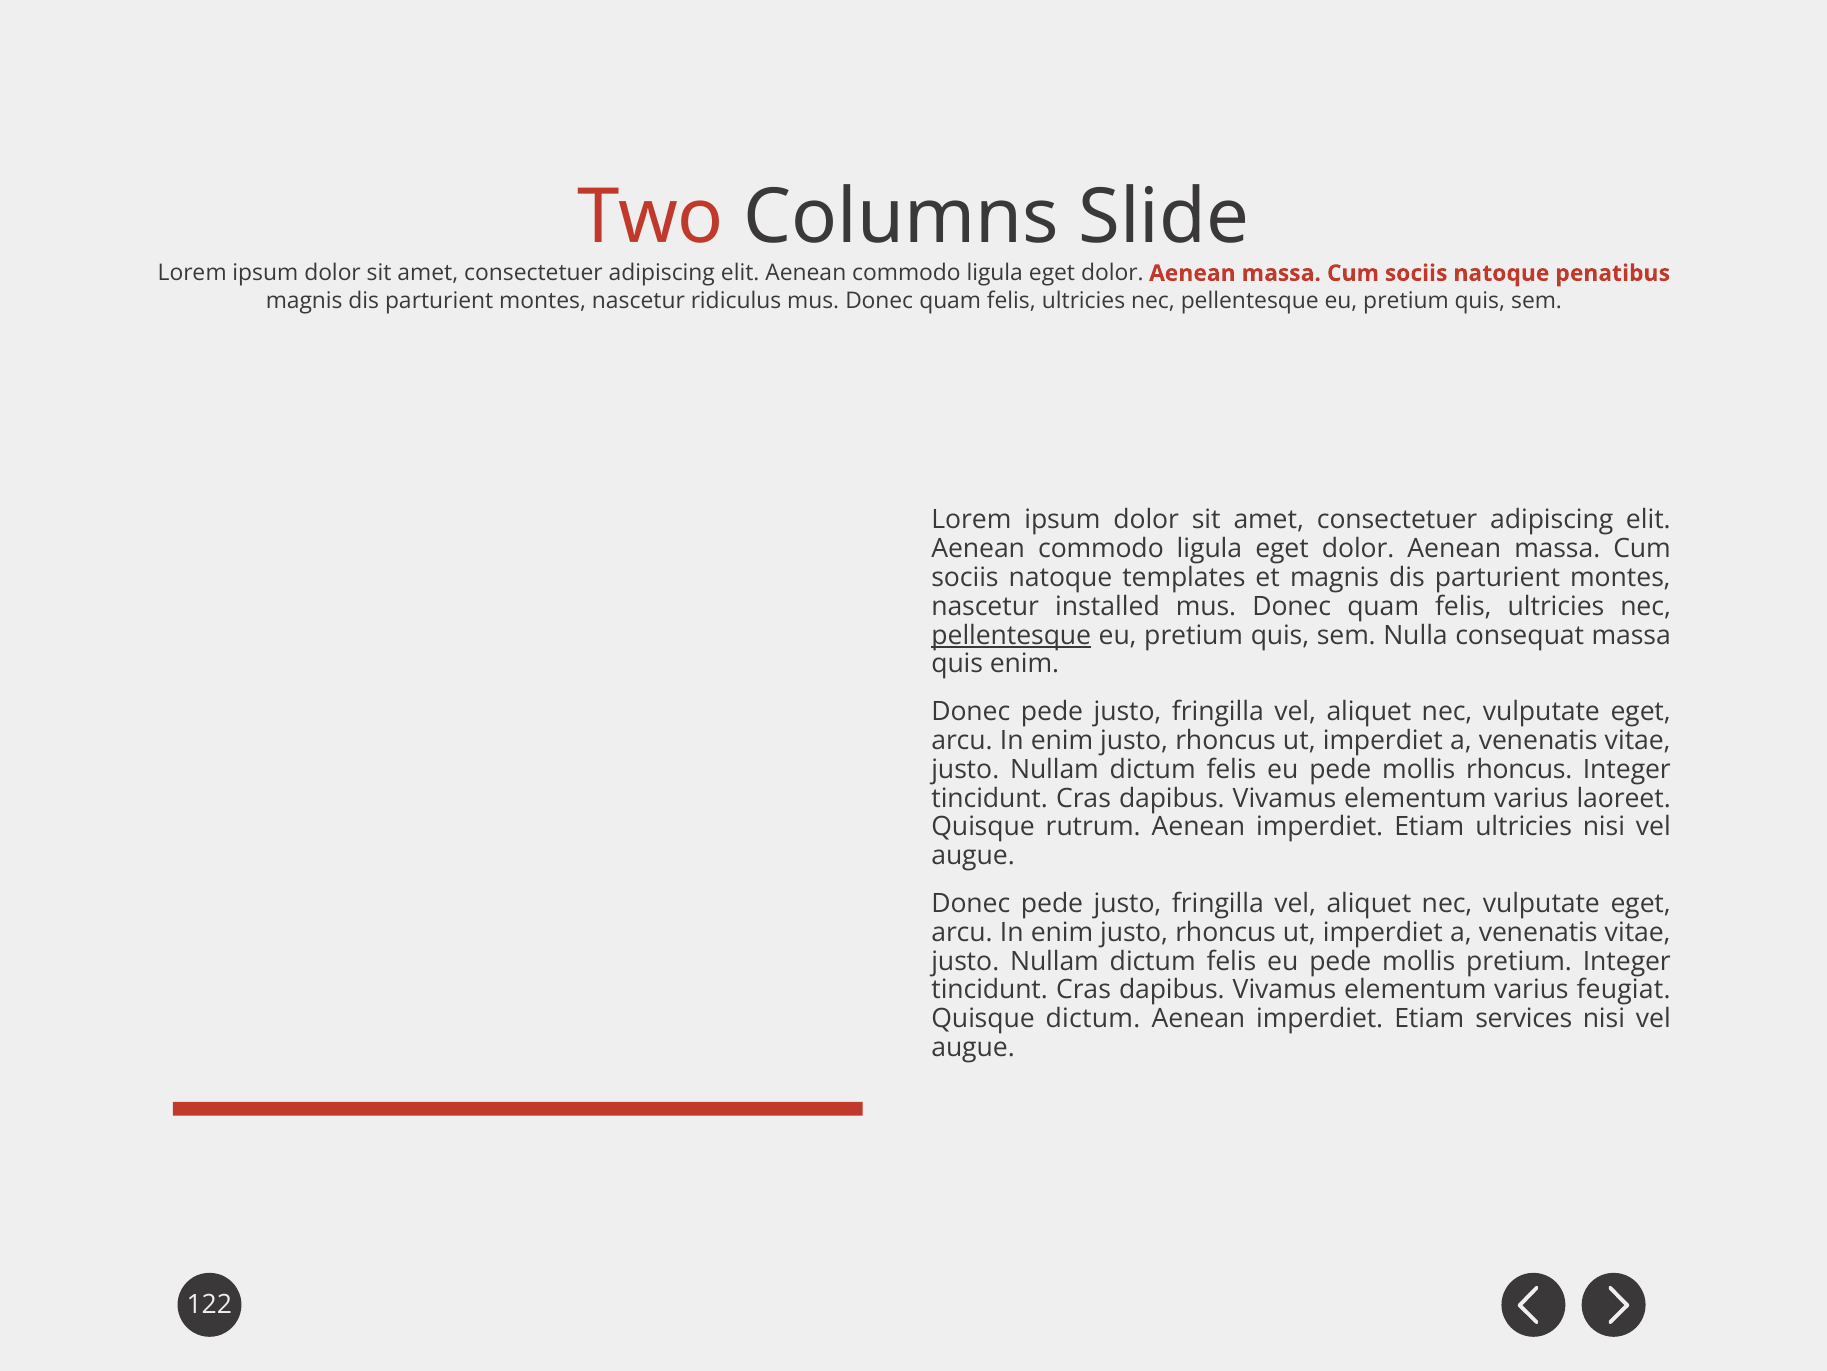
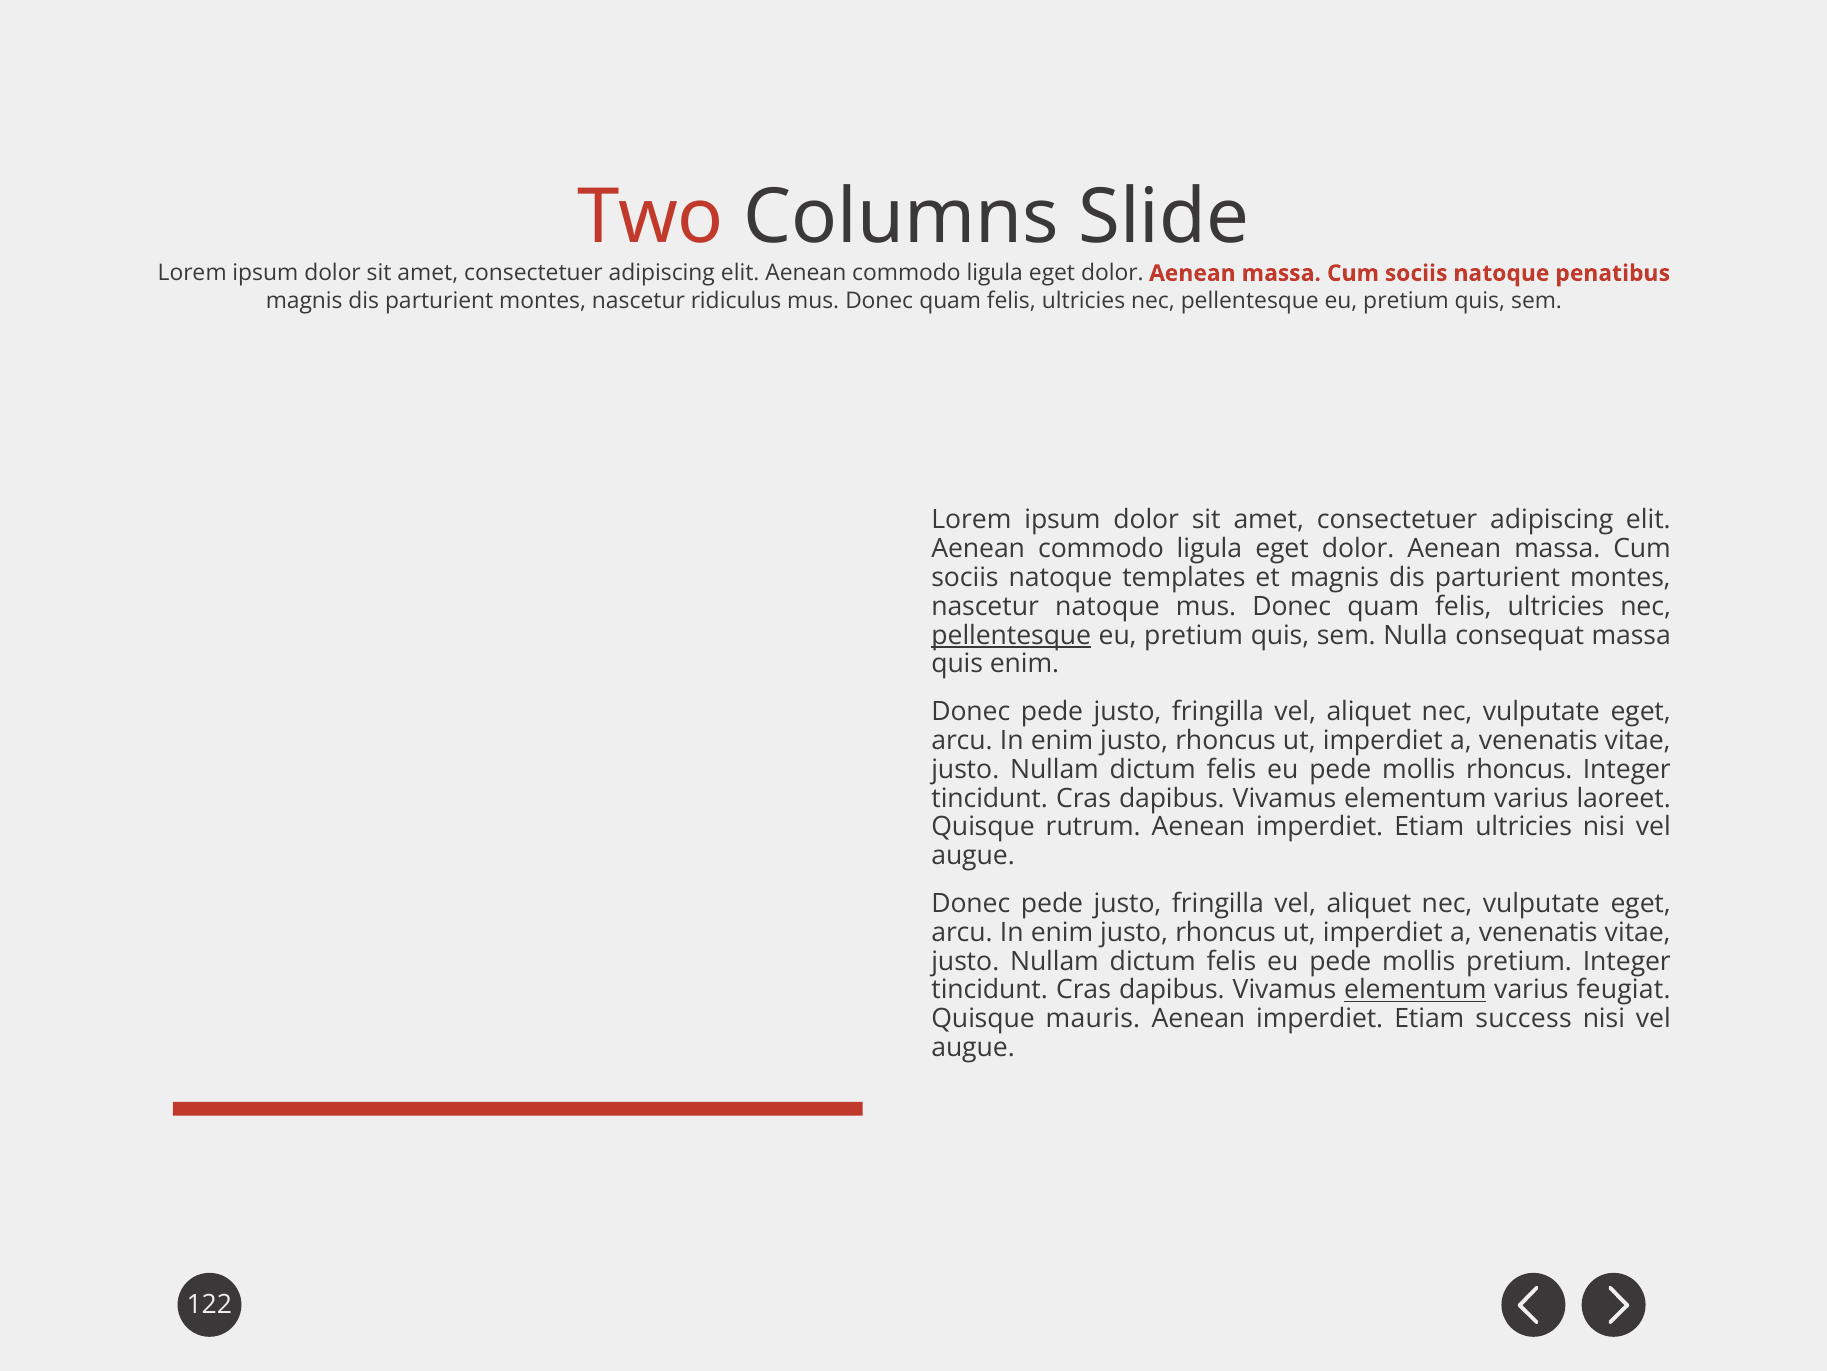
nascetur installed: installed -> natoque (1107, 606)
elementum underline: none -> present (1415, 990)
Quisque dictum: dictum -> mauris (1093, 1018)
services: services -> success (1524, 1018)
